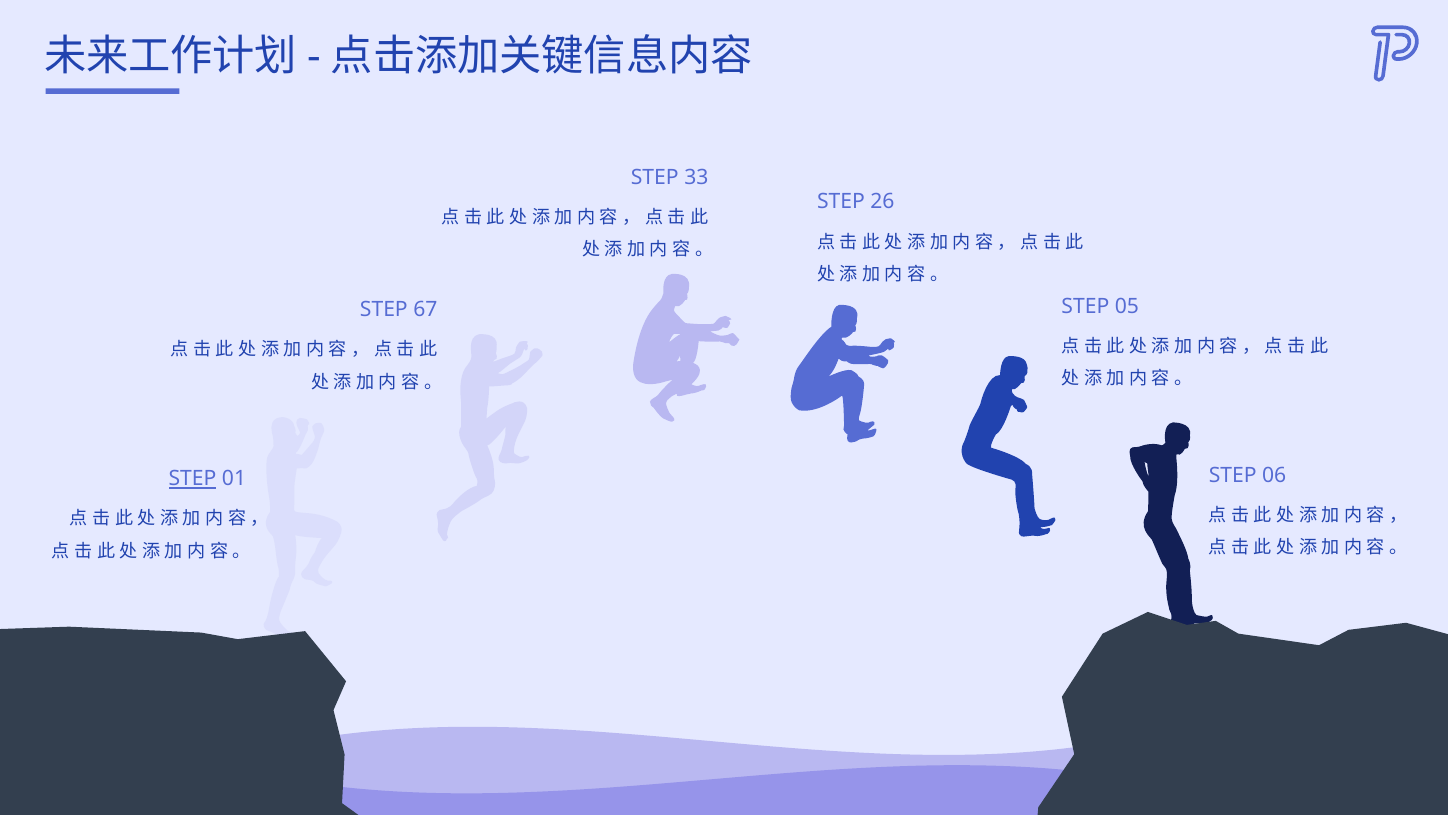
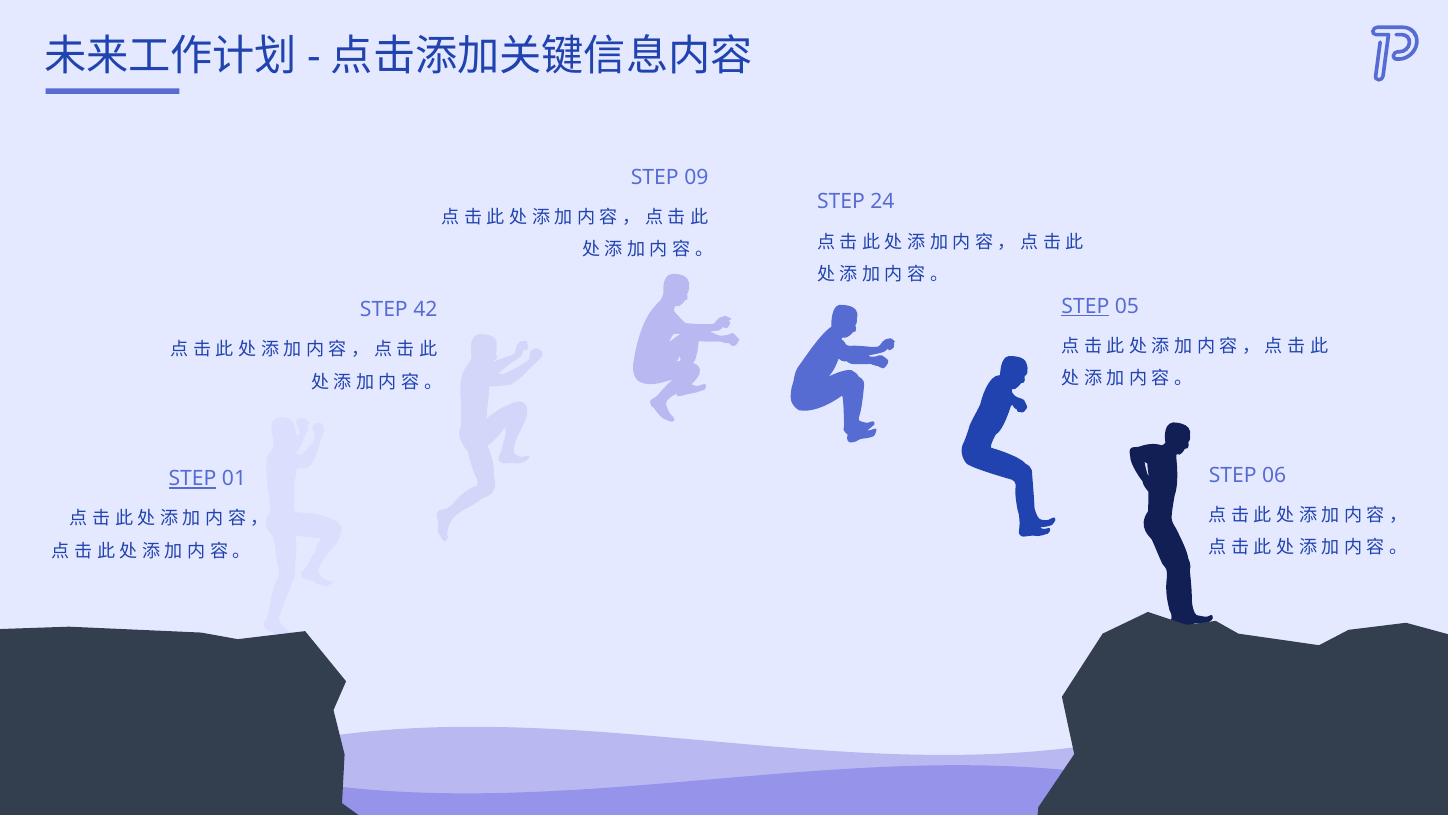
33: 33 -> 09 (696, 177)
26: 26 -> 24 (882, 202)
STEP underline: none -> present (1085, 306)
67: 67 -> 42 (425, 310)
